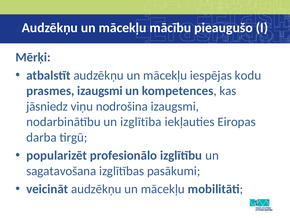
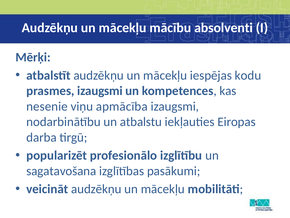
pieaugušo: pieaugušo -> absolventi (224, 28)
jāsniedz: jāsniedz -> nesenie (47, 106)
nodrošina: nodrošina -> apmācība (122, 106)
izglītība: izglītība -> atbalstu (141, 122)
